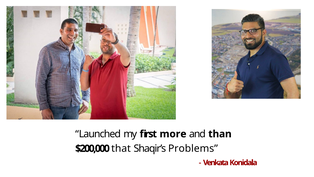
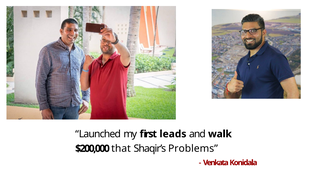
more: more -> leads (173, 134)
than: than -> walk (220, 134)
